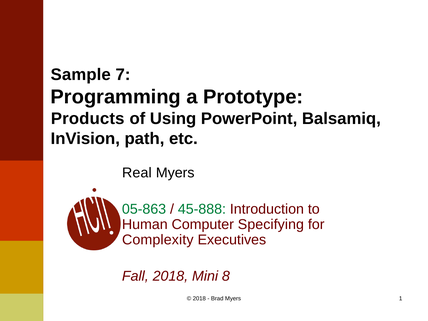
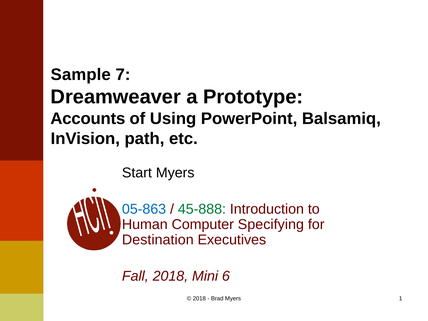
Programming: Programming -> Dreamweaver (116, 97)
Products: Products -> Accounts (88, 119)
Real: Real -> Start (137, 173)
05-863 colour: green -> blue (144, 209)
Complexity: Complexity -> Destination (158, 240)
8: 8 -> 6 (226, 276)
